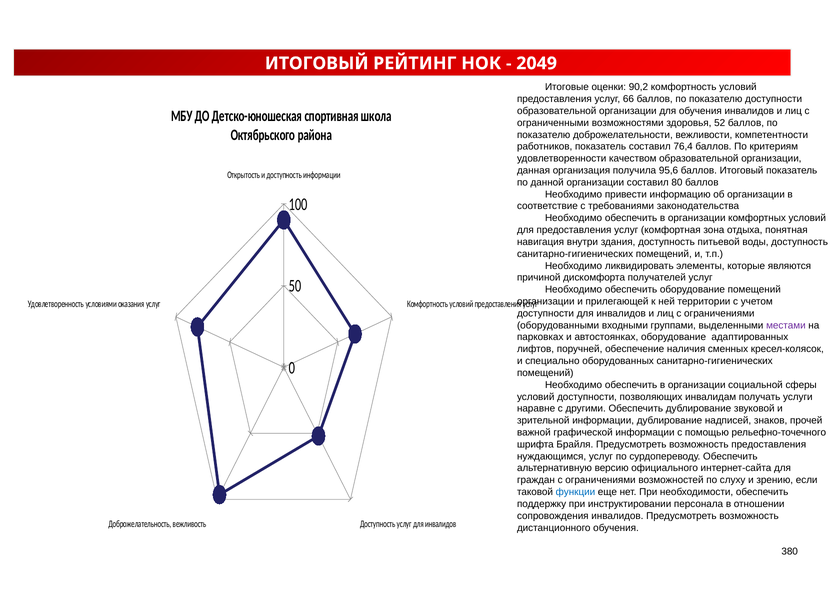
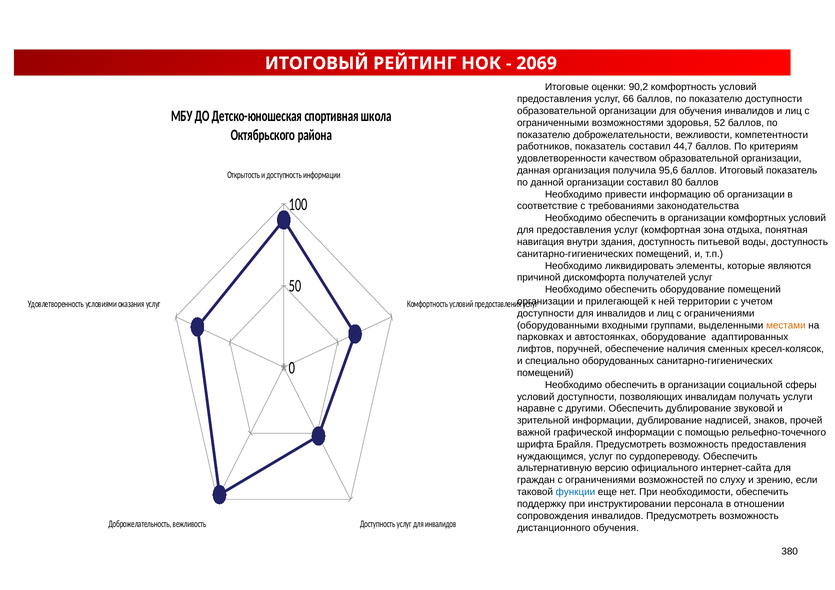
2049: 2049 -> 2069 (537, 63)
76,4: 76,4 -> 44,7 (683, 147)
местами colour: purple -> orange (786, 326)
